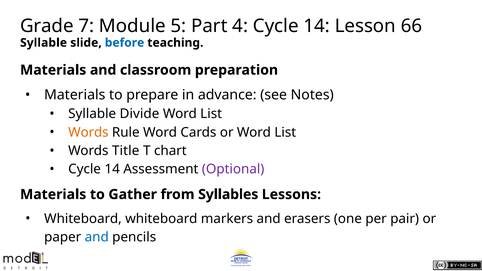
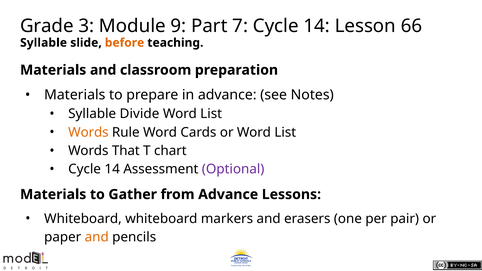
7: 7 -> 3 (86, 26)
5: 5 -> 9 (178, 26)
4: 4 -> 7 (240, 26)
before colour: blue -> orange (125, 43)
Title: Title -> That (126, 151)
from Syllables: Syllables -> Advance (228, 195)
and colour: blue -> orange (97, 237)
